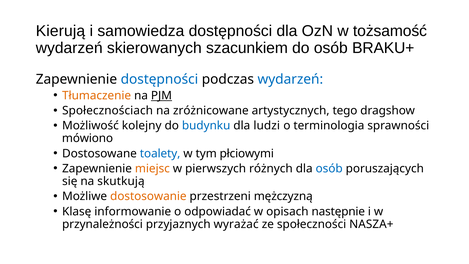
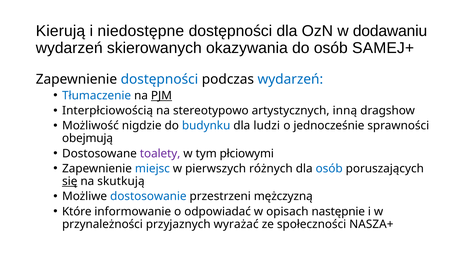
samowiedza: samowiedza -> niedostępne (141, 31)
tożsamość: tożsamość -> dodawaniu (390, 31)
szacunkiem: szacunkiem -> okazywania (247, 48)
BRAKU+: BRAKU+ -> SAMEJ+ (383, 48)
Tłumaczenie colour: orange -> blue (97, 95)
Społecznościach: Społecznościach -> Interpłciowością (108, 111)
zróżnicowane: zróżnicowane -> stereotypowo (211, 111)
tego: tego -> inną (345, 111)
kolejny: kolejny -> nigdzie (142, 126)
terminologia: terminologia -> jednocześnie (329, 126)
mówiono: mówiono -> obejmują (88, 138)
toalety colour: blue -> purple (160, 153)
miejsc colour: orange -> blue (152, 168)
się underline: none -> present (70, 181)
dostosowanie colour: orange -> blue (148, 196)
Klasę: Klasę -> Które (77, 211)
